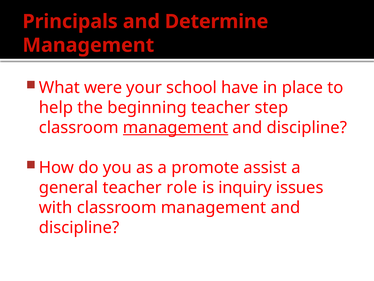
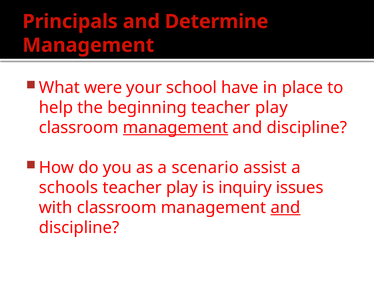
beginning teacher step: step -> play (271, 107)
promote: promote -> scenario (205, 167)
general: general -> schools (68, 187)
role: role -> play (182, 187)
and underline: none -> present (285, 207)
